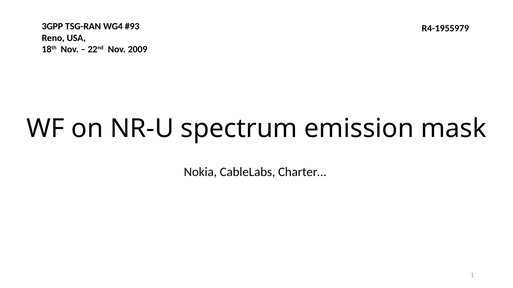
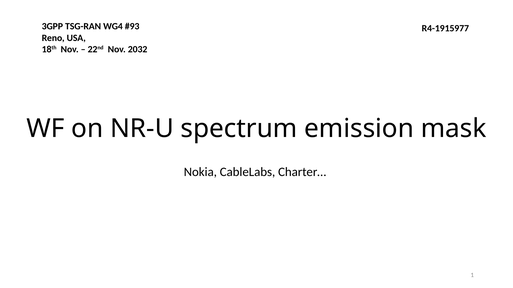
R4-1955979: R4-1955979 -> R4-1915977 (445, 28)
2009: 2009 -> 2032 (138, 49)
